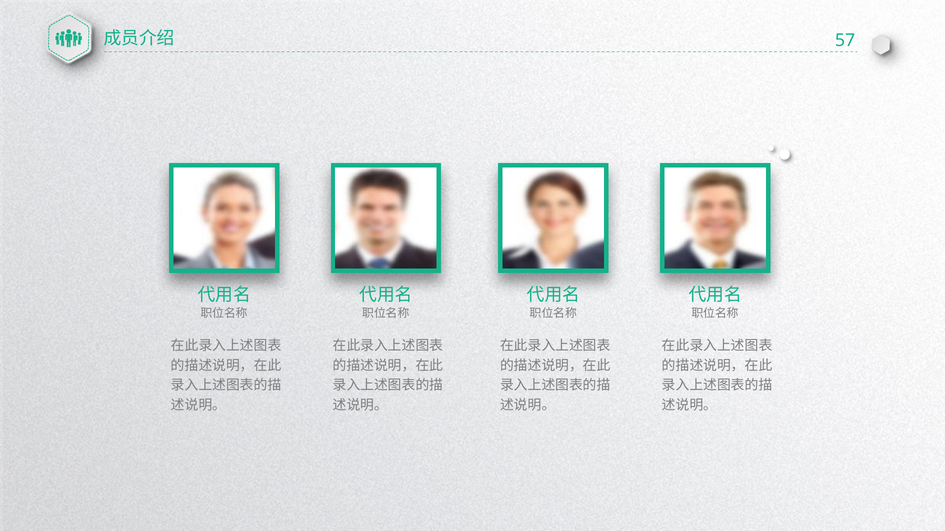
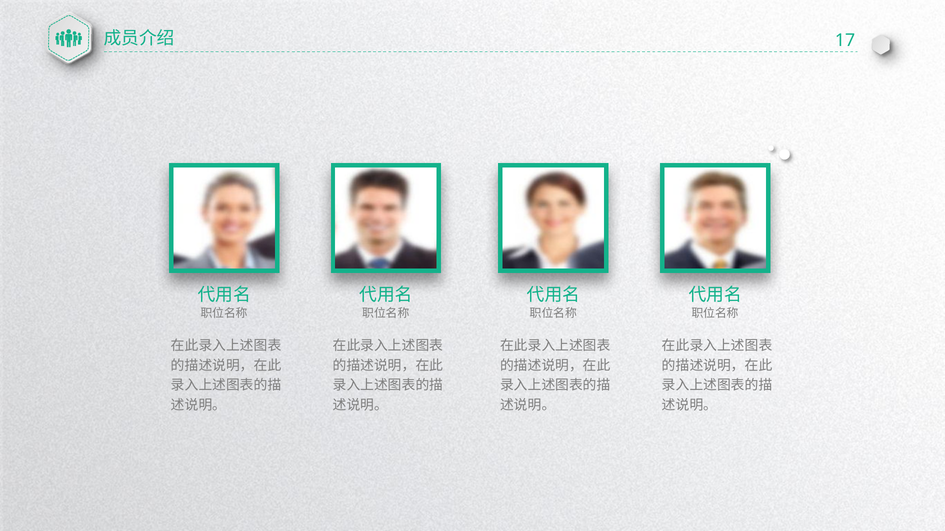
57: 57 -> 17 (845, 40)
